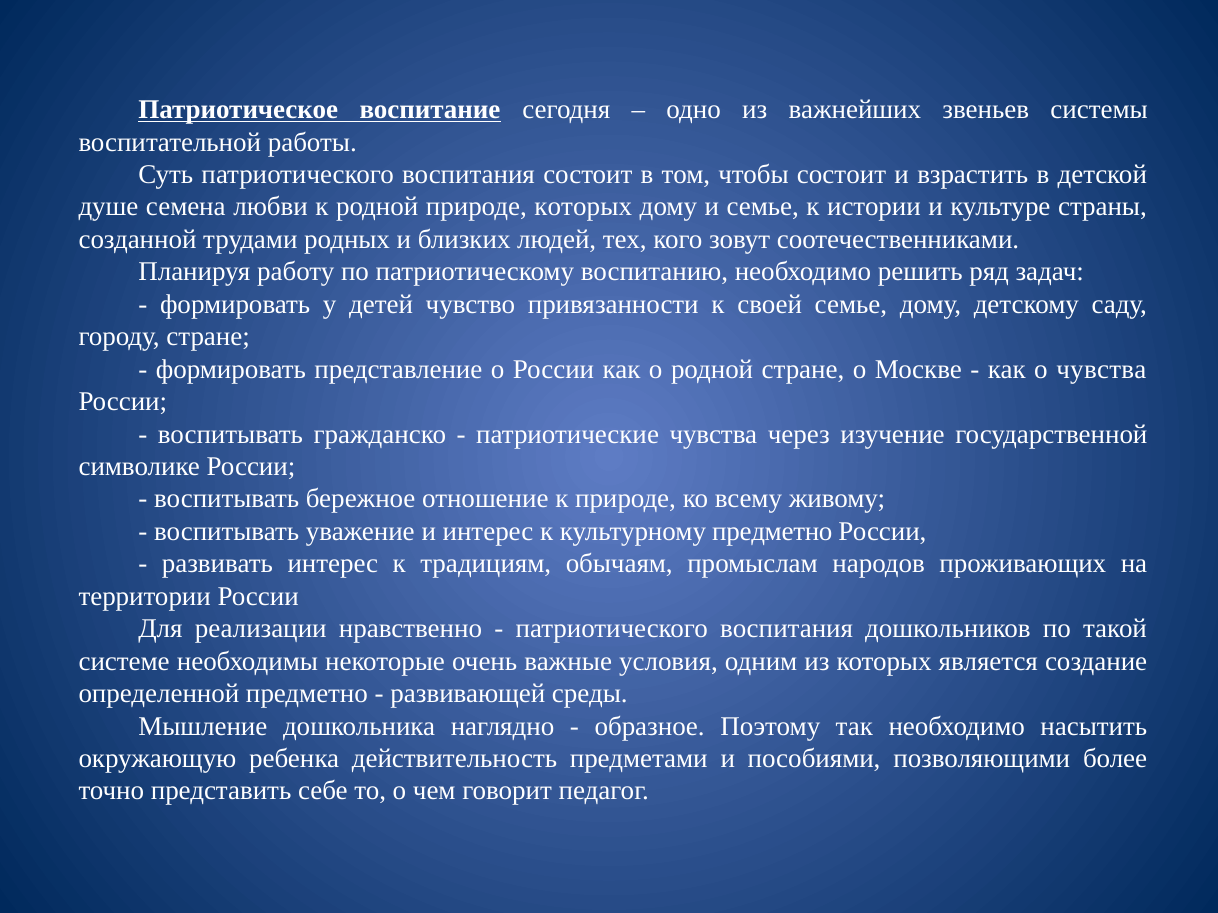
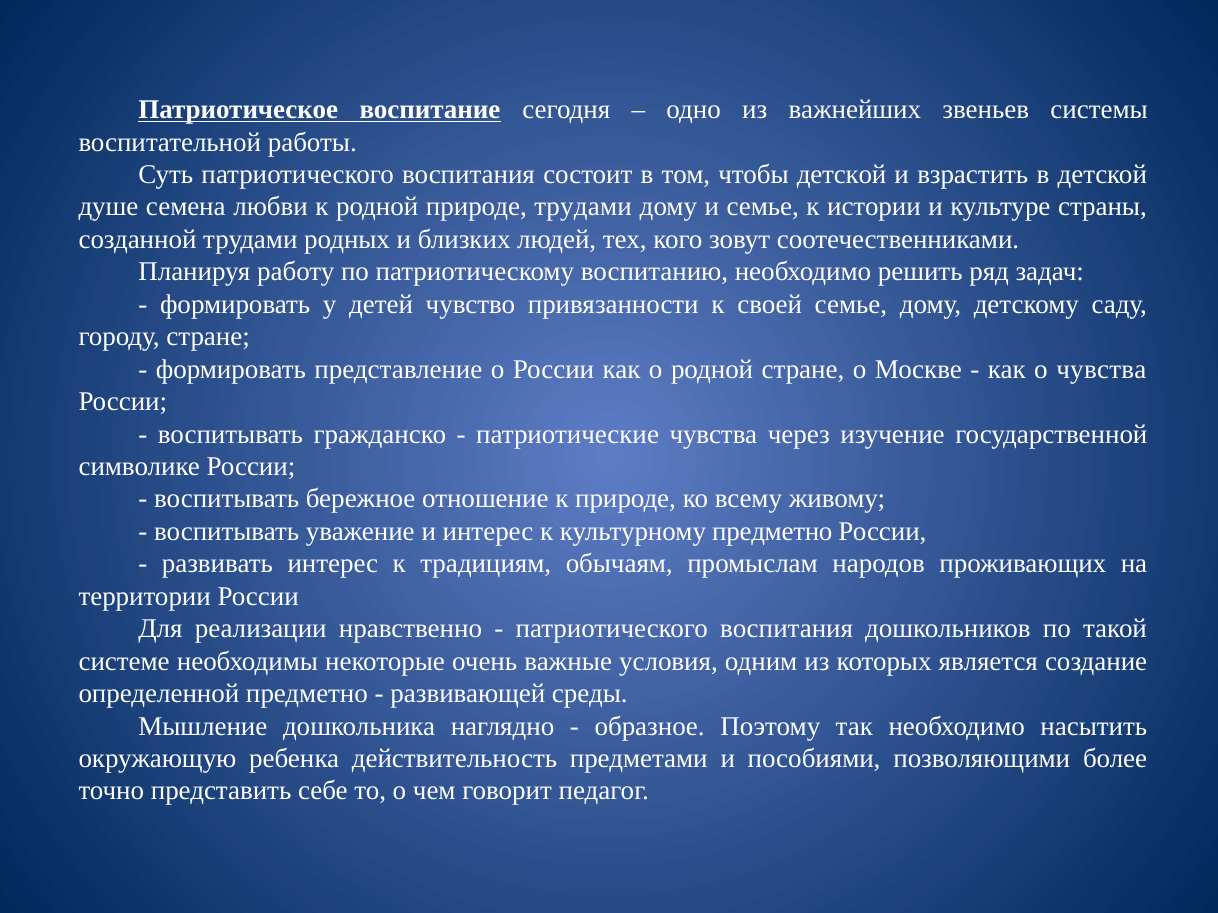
чтобы состоит: состоит -> детской (842, 175)
природе которых: которых -> трудами (583, 207)
